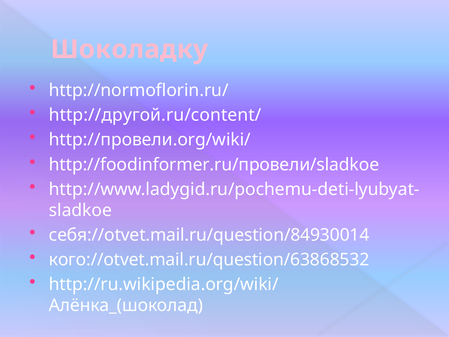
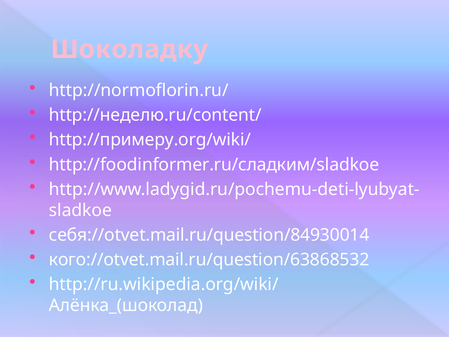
http://другой.ru/content/: http://другой.ru/content/ -> http://неделю.ru/content/ (155, 115)
http://провели.org/wiki/: http://провели.org/wiki/ -> http://примеру.org/wiki/ (150, 140)
http://foodinformer.ru/провели/sladkoe: http://foodinformer.ru/провели/sladkoe -> http://foodinformer.ru/сладким/sladkoe (214, 164)
